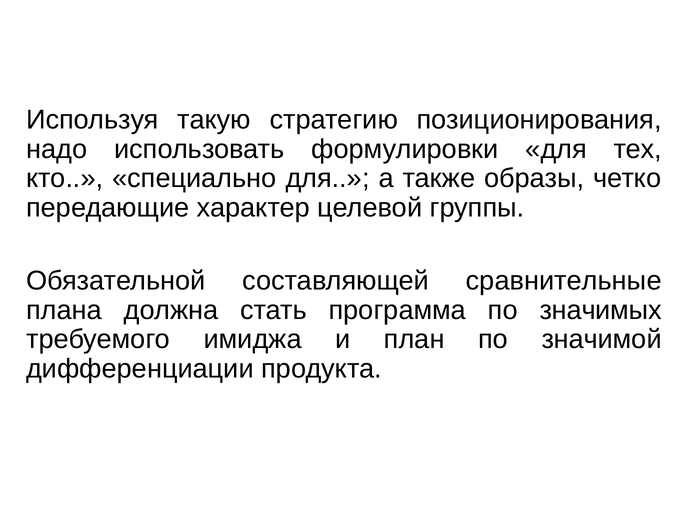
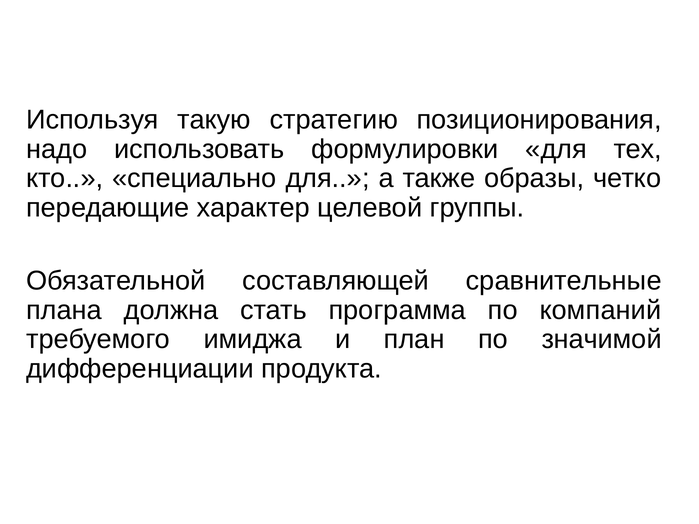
значимых: значимых -> компаний (600, 310)
